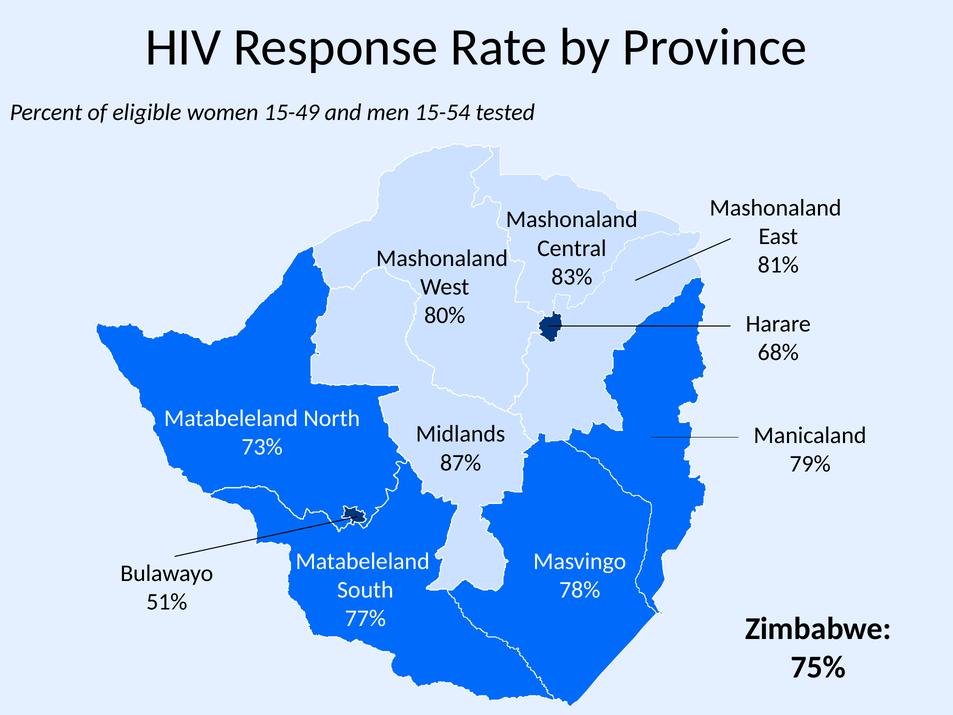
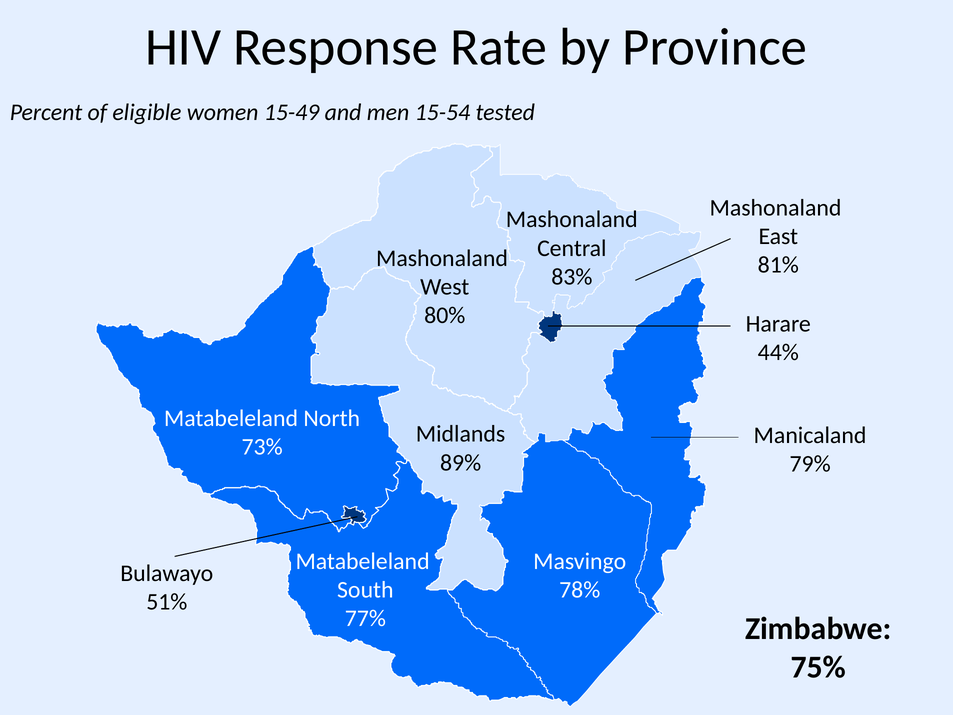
68%: 68% -> 44% (778, 352)
87%: 87% -> 89% (461, 462)
